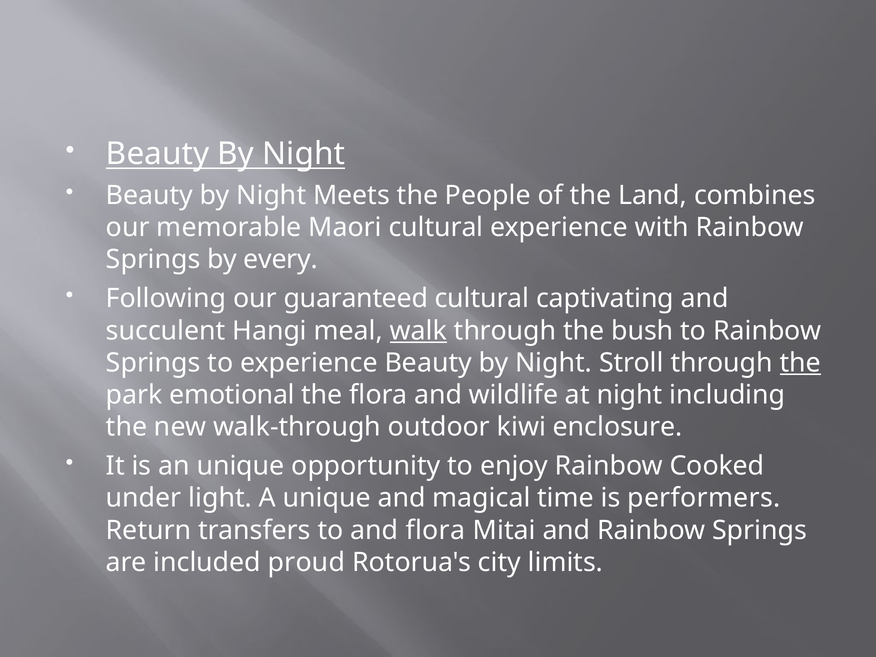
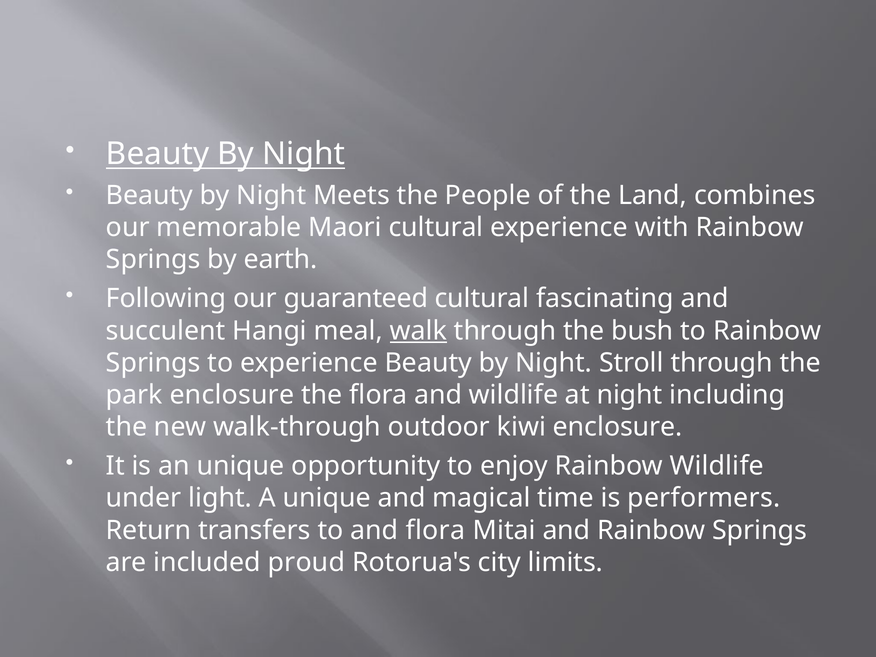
every: every -> earth (281, 260)
captivating: captivating -> fascinating (605, 299)
the underline: present -> none (800, 363)
park emotional: emotional -> enclosure (232, 395)
Rainbow Cooked: Cooked -> Wildlife (717, 466)
